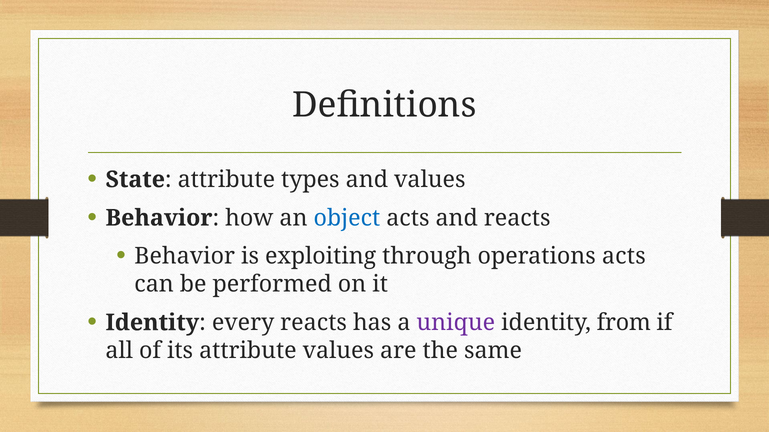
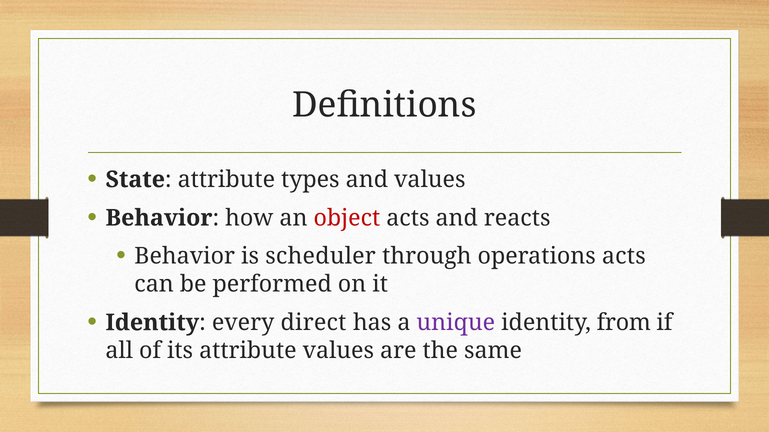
object colour: blue -> red (347, 218)
exploiting: exploiting -> scheduler (321, 257)
every reacts: reacts -> direct (314, 323)
